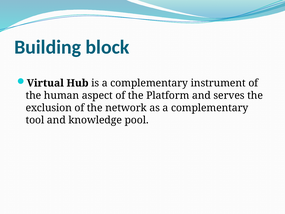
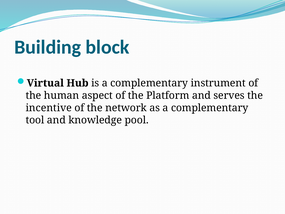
exclusion: exclusion -> incentive (49, 108)
